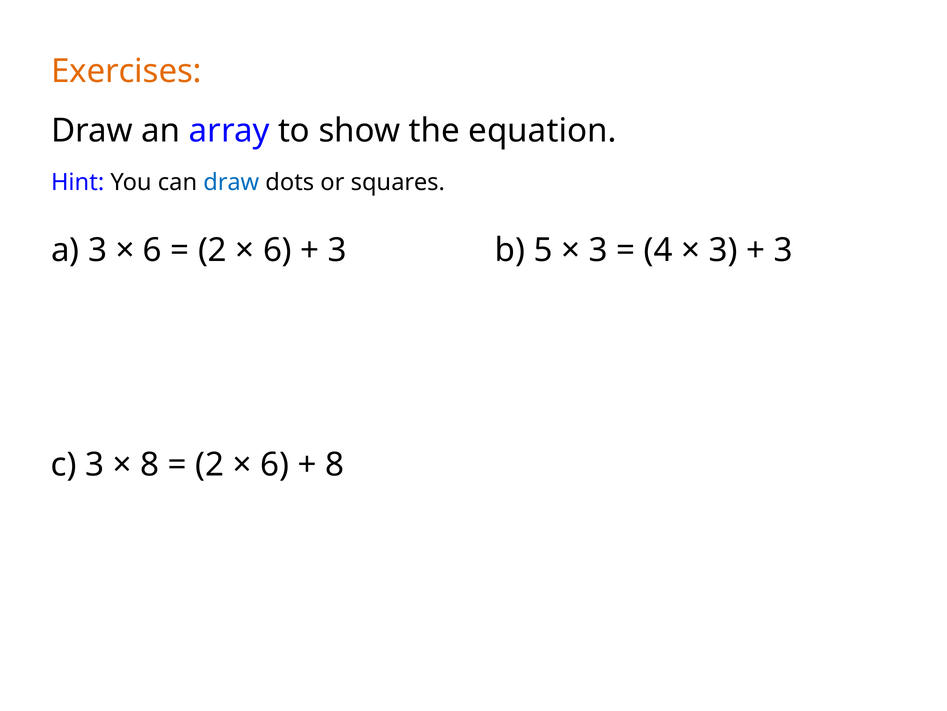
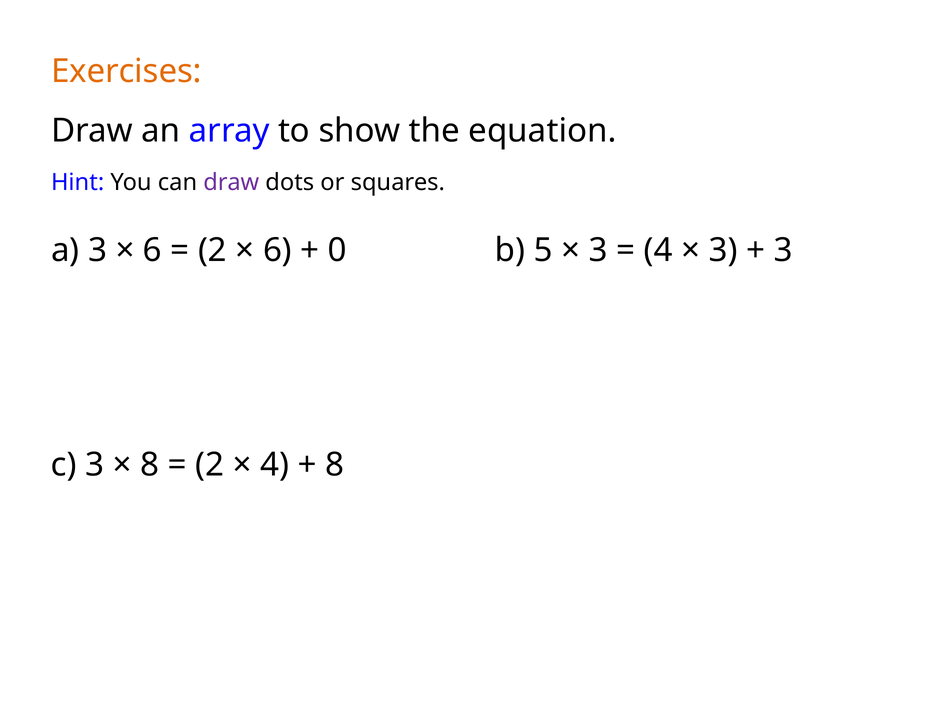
draw colour: blue -> purple (231, 182)
3: 3 -> 0 (337, 250)
6: 6 -> 4 (275, 464)
